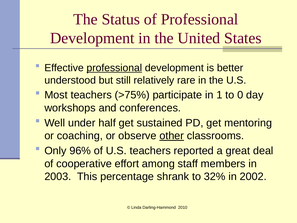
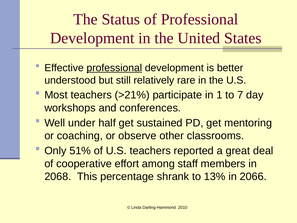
>75%: >75% -> >21% (132, 95)
0: 0 -> 7 (240, 95)
other underline: present -> none (172, 136)
96%: 96% -> 51% (80, 151)
2003: 2003 -> 2068 (58, 176)
32%: 32% -> 13% (215, 176)
2002: 2002 -> 2066 (253, 176)
